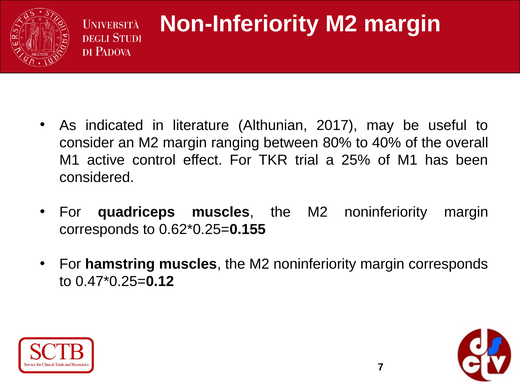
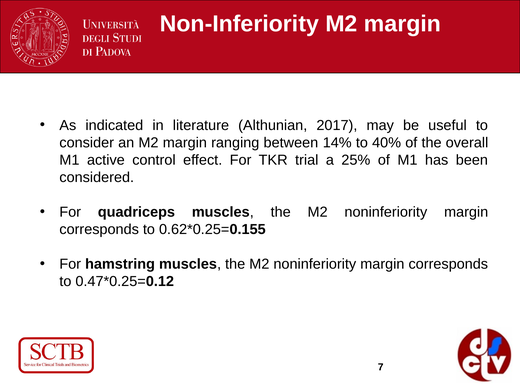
80%: 80% -> 14% (337, 143)
